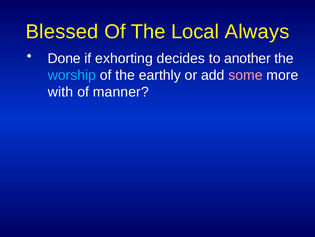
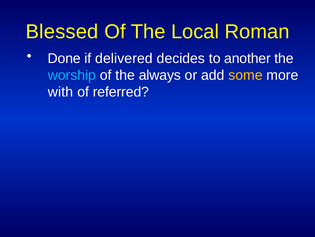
Always: Always -> Roman (257, 32)
exhorting: exhorting -> delivered (124, 58)
earthly: earthly -> always (160, 75)
some colour: pink -> yellow (245, 75)
manner: manner -> referred (121, 92)
